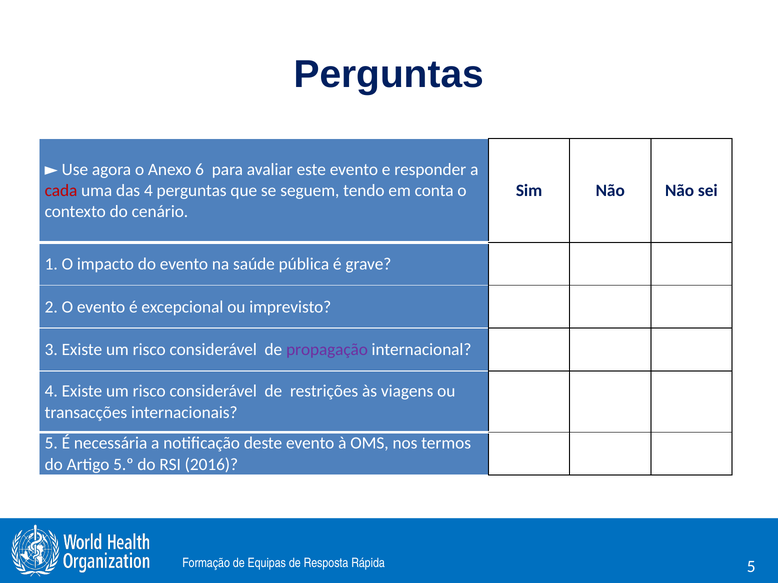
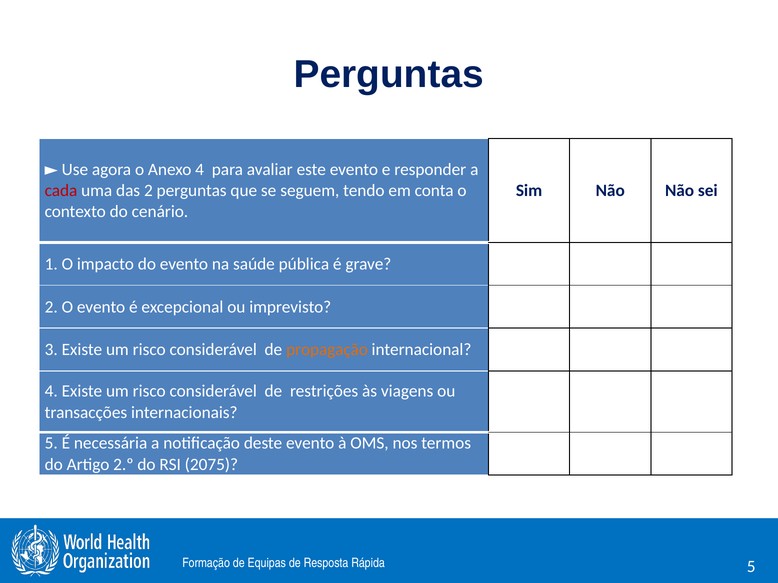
Anexo 6: 6 -> 4 (200, 170)
das 4: 4 -> 2 (148, 191)
propagação colour: purple -> orange (327, 350)
5.º: 5.º -> 2.º (123, 465)
2016: 2016 -> 2075 (211, 465)
